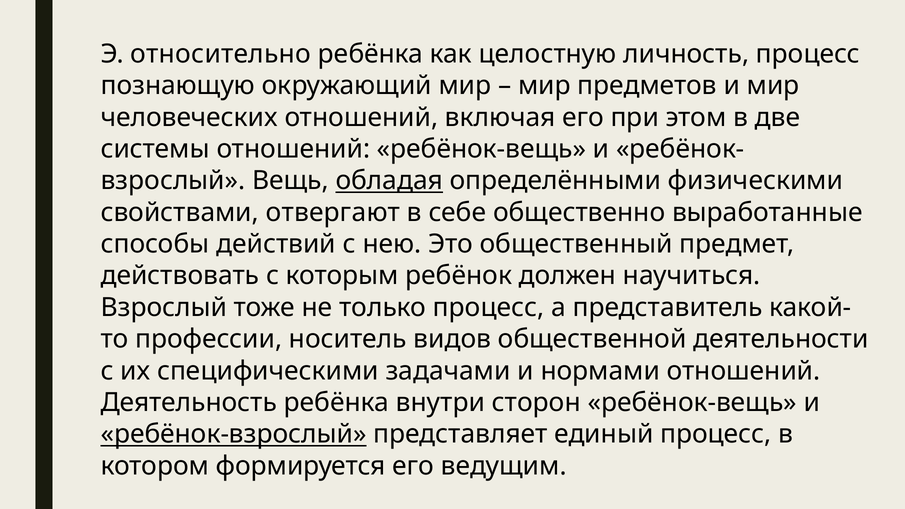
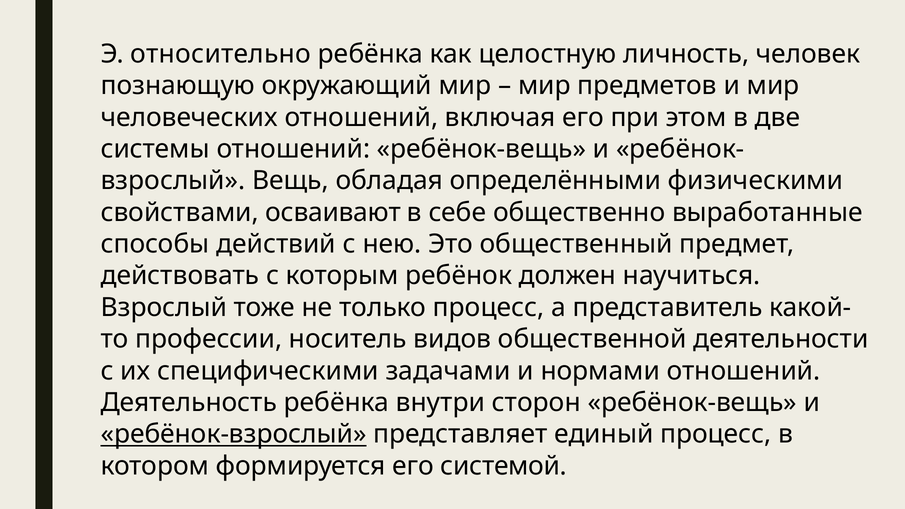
личность процесс: процесс -> человек (808, 54)
обладая underline: present -> none (389, 181)
отвергают: отвергают -> осваивают (333, 212)
ведущим: ведущим -> системой (504, 466)
